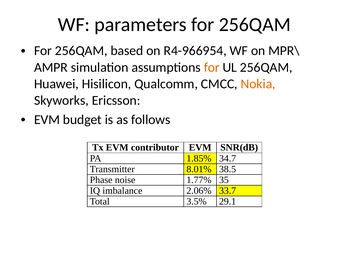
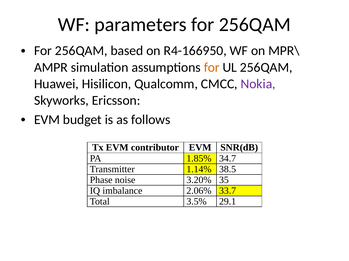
R4-966954: R4-966954 -> R4-166950 (195, 51)
Nokia colour: orange -> purple (258, 84)
8.01%: 8.01% -> 1.14% (199, 170)
1.77%: 1.77% -> 3.20% (199, 180)
